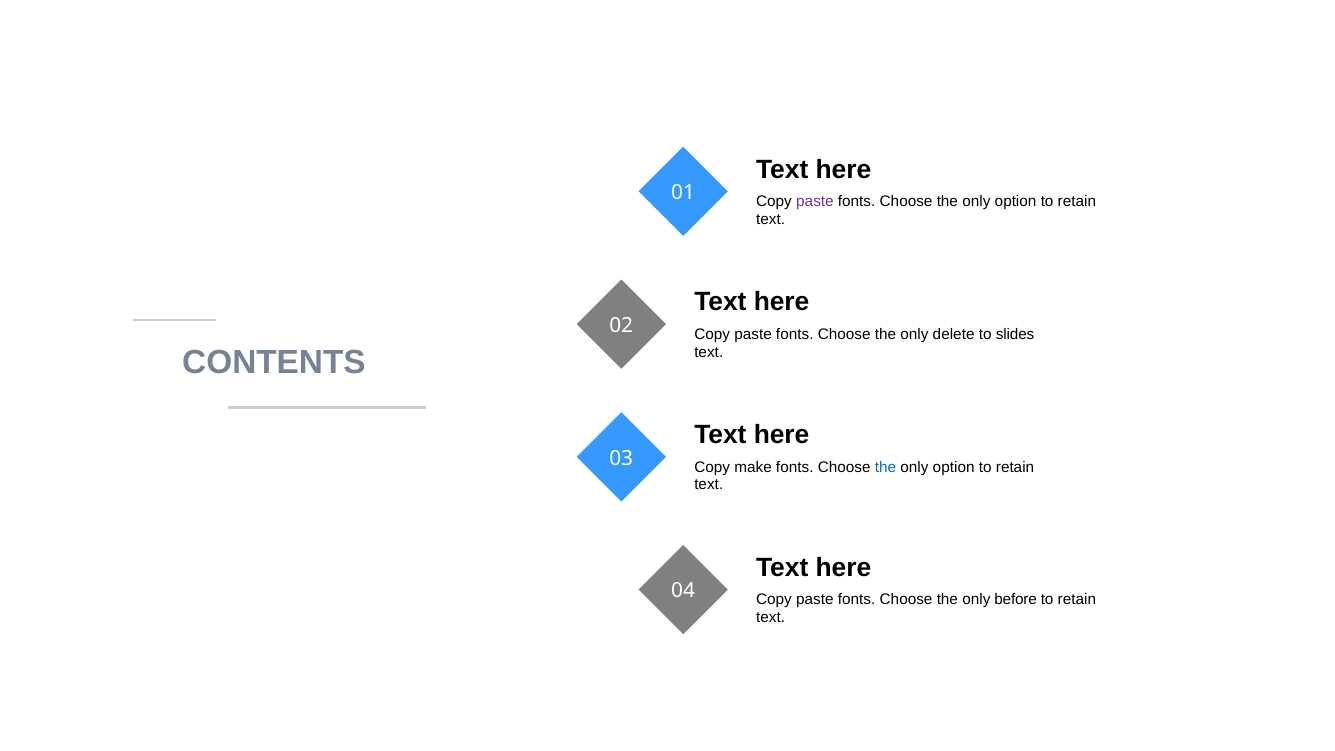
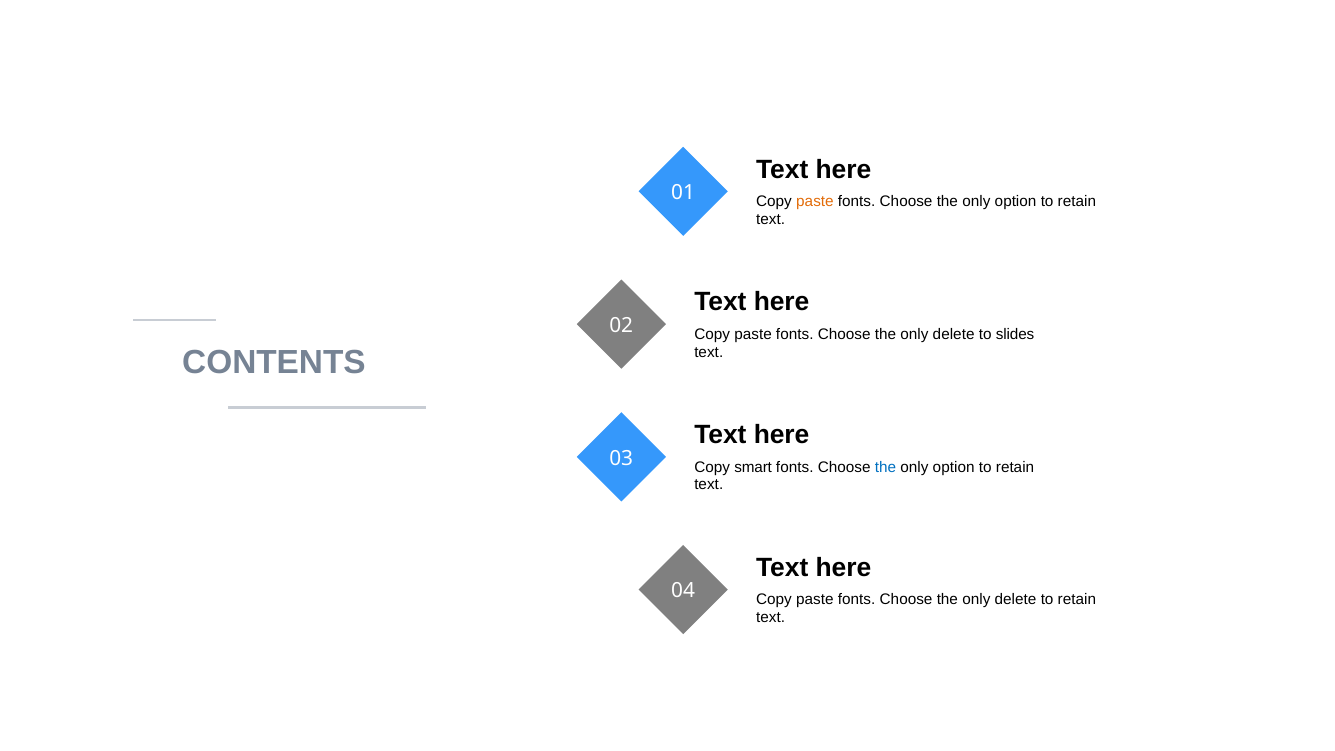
paste colour: purple -> orange (815, 202)
make: make -> smart (753, 467)
before: before -> delete (1016, 600)
